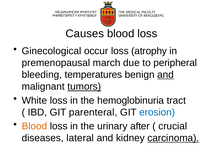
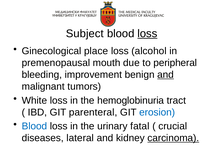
Causes: Causes -> Subject (85, 34)
loss underline: none -> present (147, 34)
occur: occur -> place (96, 51)
atrophy: atrophy -> alcohol (149, 51)
march: march -> mouth (107, 63)
temperatures: temperatures -> improvement (93, 75)
tumors underline: present -> none (84, 87)
Blood colour: orange -> blue (34, 126)
after: after -> fatal (140, 126)
